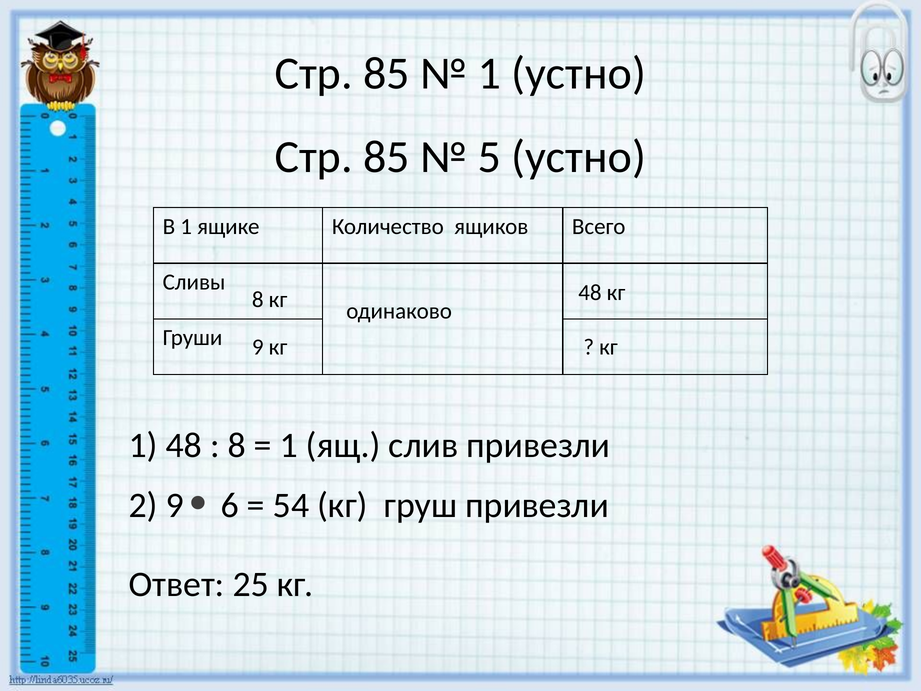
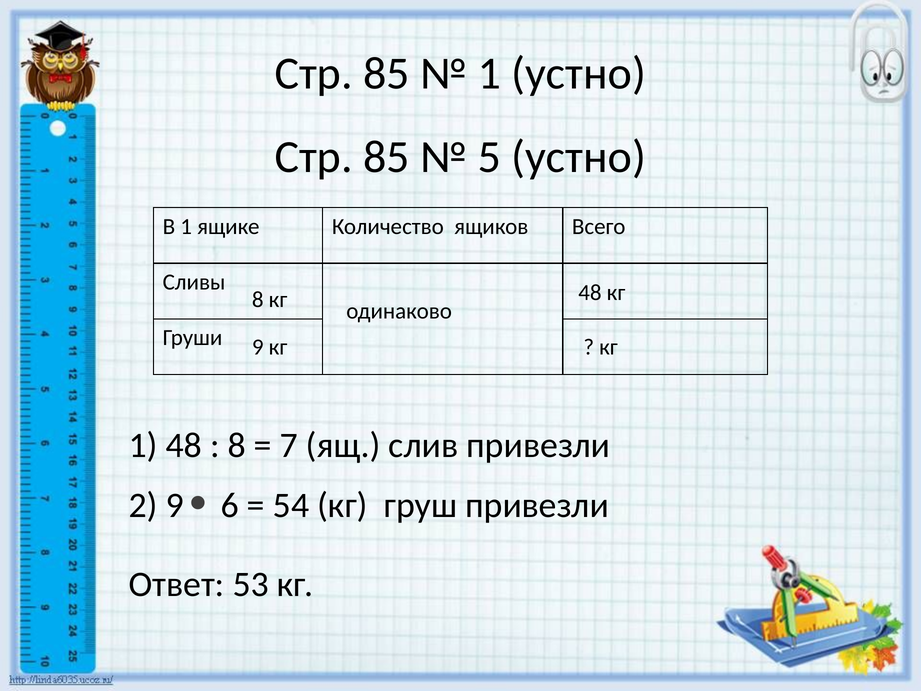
1: 1 -> 7 (289, 445)
25: 25 -> 53 (251, 584)
